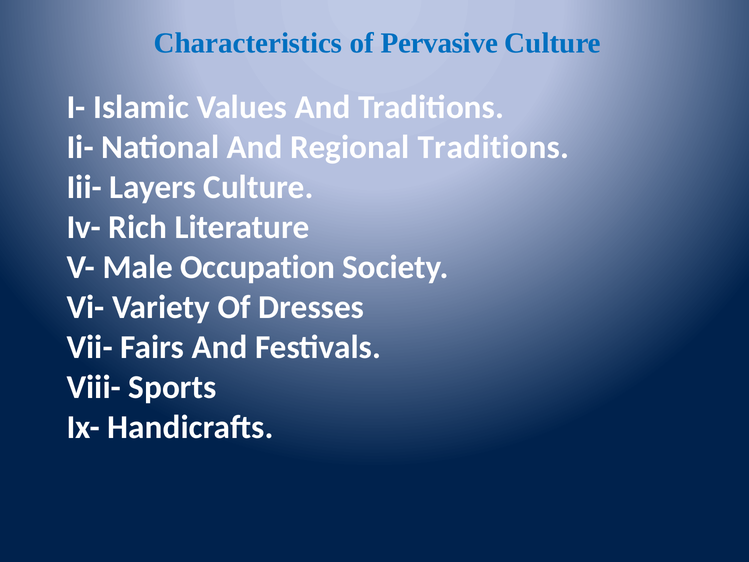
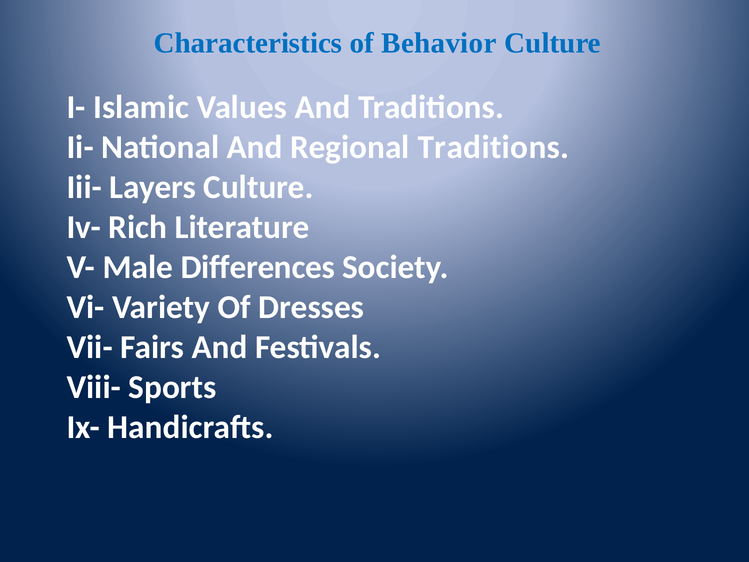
Pervasive: Pervasive -> Behavior (439, 43)
Occupation: Occupation -> Differences (258, 267)
